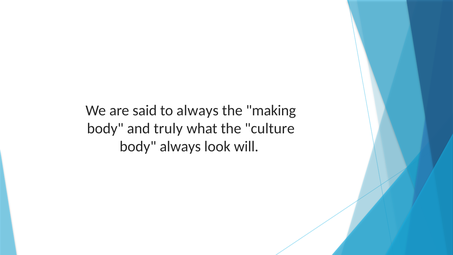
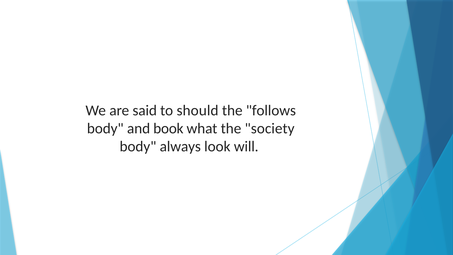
to always: always -> should (198, 110)
making: making -> follows (271, 110)
truly: truly -> book (168, 128)
culture: culture -> society (270, 128)
